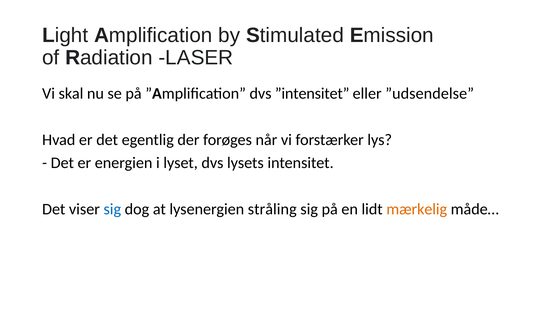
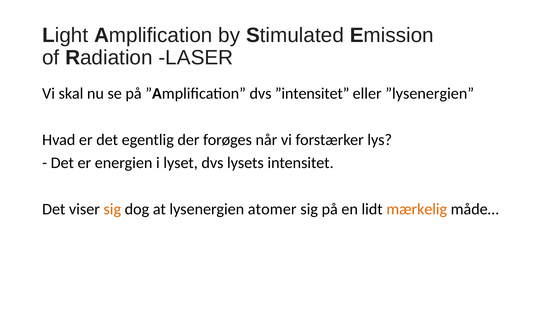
”udsendelse: ”udsendelse -> ”lysenergien (430, 93)
sig colour: blue -> orange (112, 209)
stråling: stråling -> atomer (272, 209)
